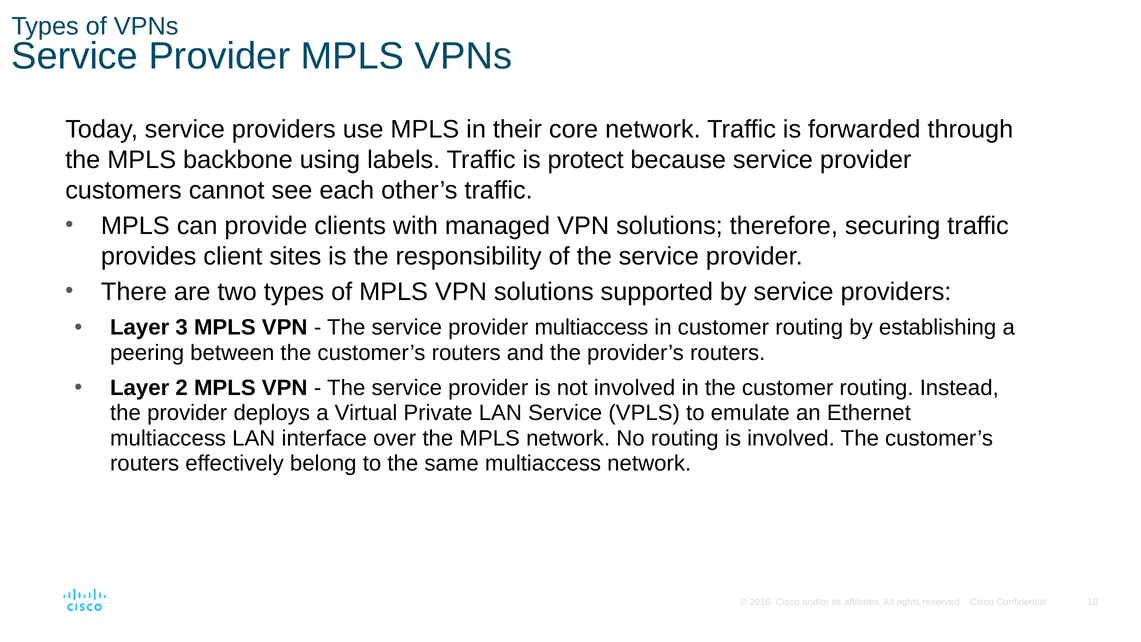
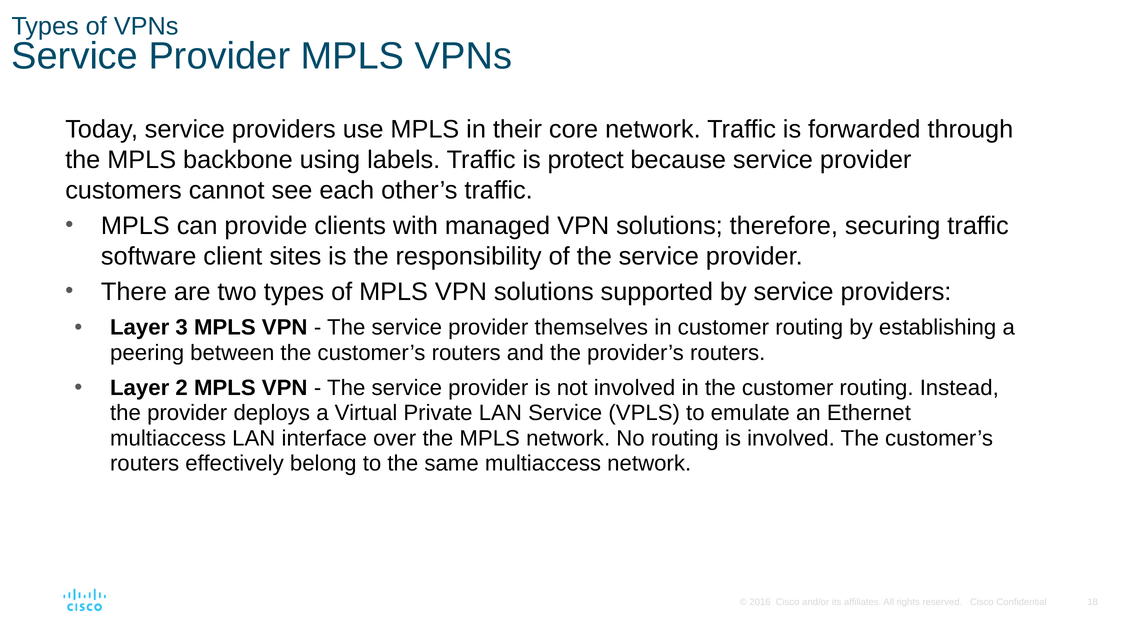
provides: provides -> software (149, 256)
provider multiaccess: multiaccess -> themselves (591, 328)
